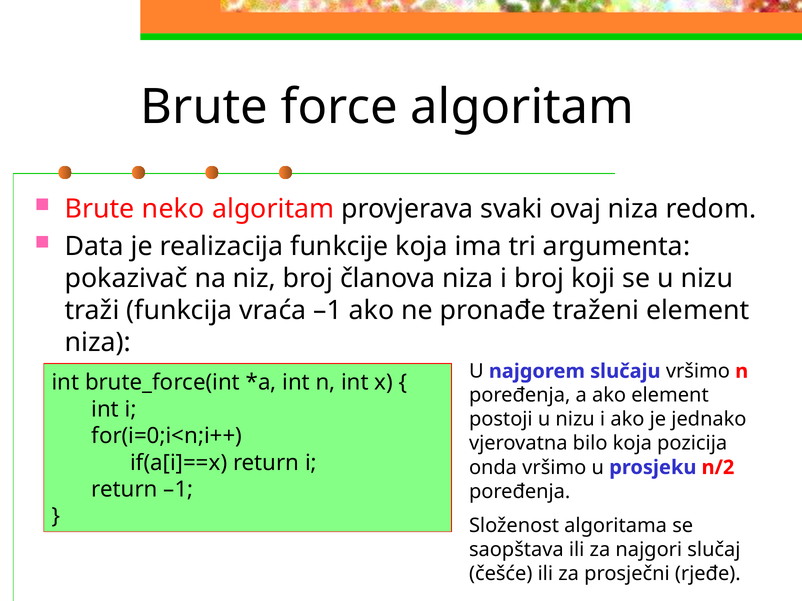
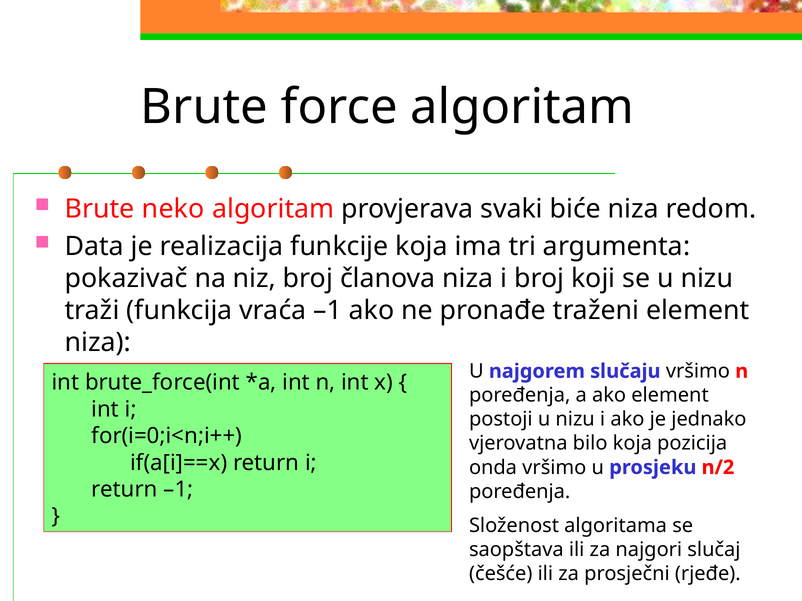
ovaj: ovaj -> biće (575, 209)
